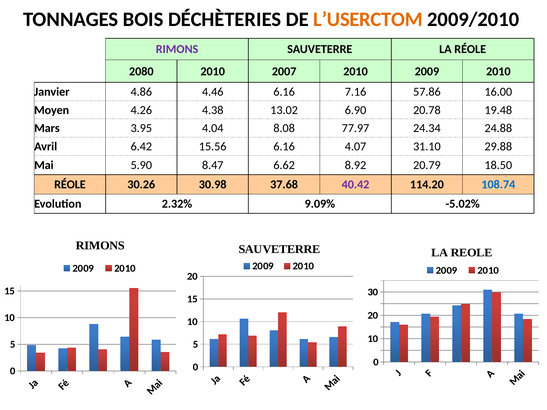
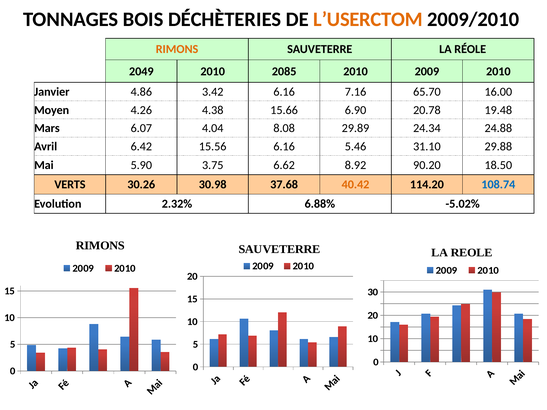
RIMONS colour: purple -> orange (177, 49)
2080: 2080 -> 2049 (141, 71)
2007: 2007 -> 2085 (284, 71)
4.46: 4.46 -> 3.42 (213, 92)
57.86: 57.86 -> 65.70 (427, 92)
13.02: 13.02 -> 15.66 (284, 110)
3.95: 3.95 -> 6.07 (141, 128)
77.97: 77.97 -> 29.89 (356, 128)
4.07: 4.07 -> 5.46 (356, 147)
8.47: 8.47 -> 3.75 (213, 165)
20.79: 20.79 -> 90.20 (427, 165)
RÉOLE: RÉOLE -> VERTS (70, 185)
40.42 colour: purple -> orange (356, 185)
9.09%: 9.09% -> 6.88% (320, 204)
